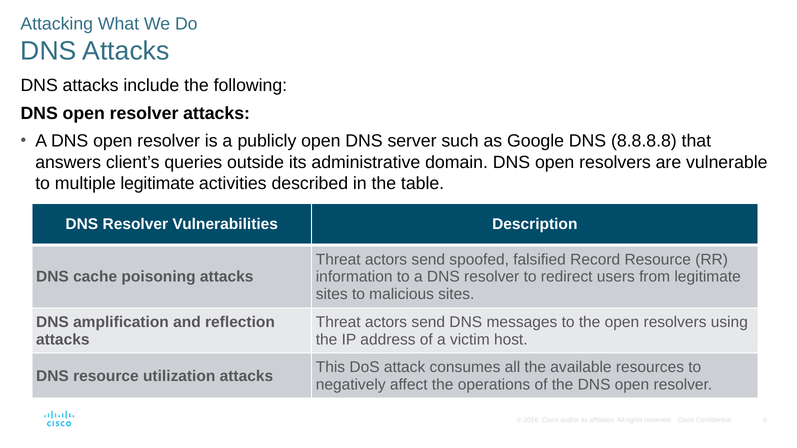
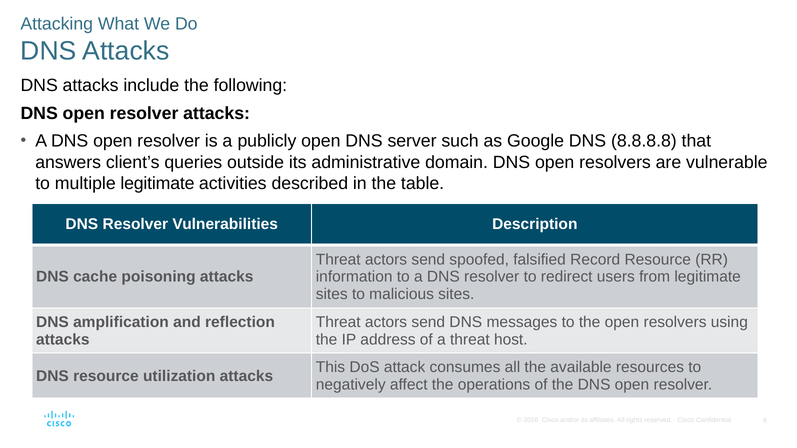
a victim: victim -> threat (470, 340)
